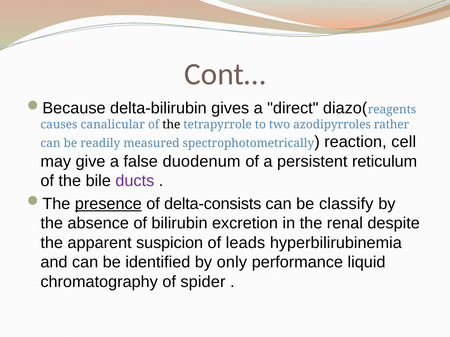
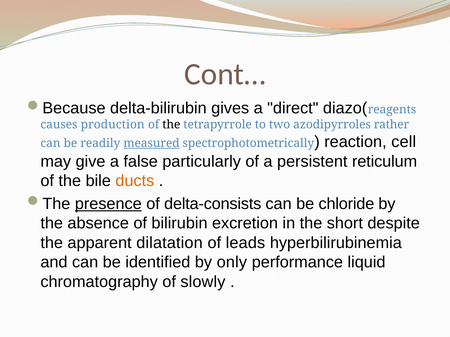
canalicular: canalicular -> production (113, 125)
measured underline: none -> present (151, 144)
duodenum: duodenum -> particularly (202, 162)
ducts colour: purple -> orange (135, 181)
classify: classify -> chloride (346, 204)
renal: renal -> short (345, 224)
suspicion: suspicion -> dilatation (169, 243)
spider: spider -> slowly (203, 282)
